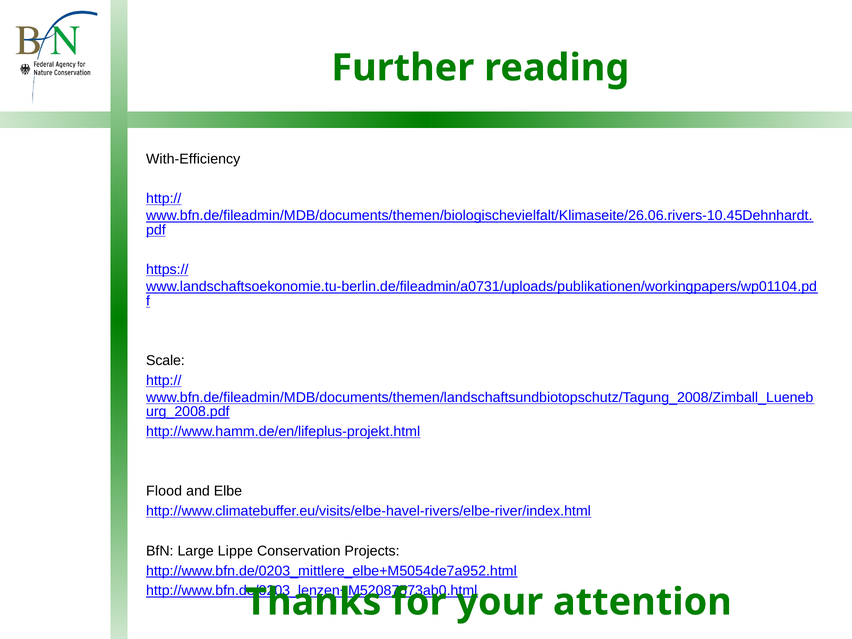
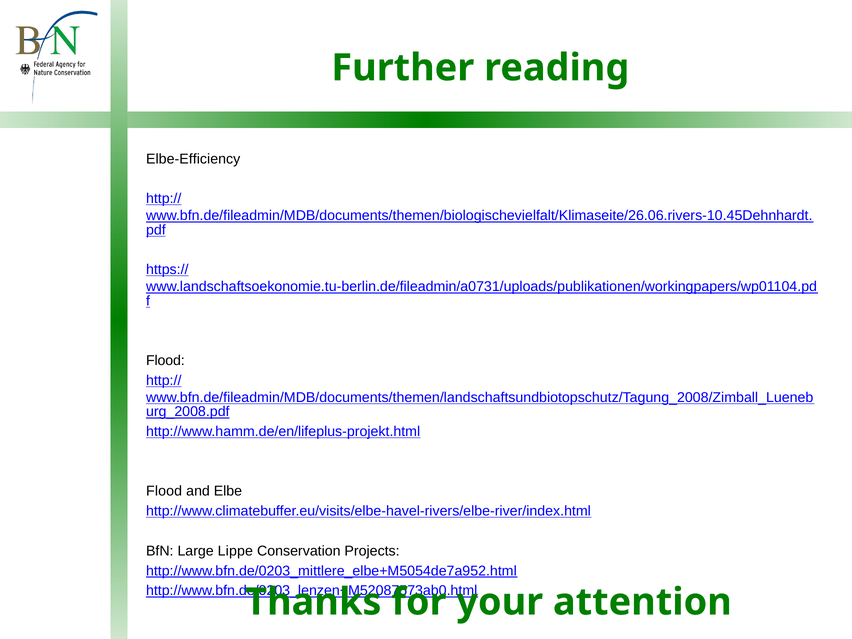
With-Efficiency: With-Efficiency -> Elbe-Efficiency (193, 159)
Scale: Scale -> Flood (165, 361)
